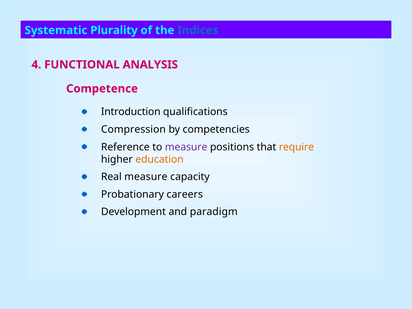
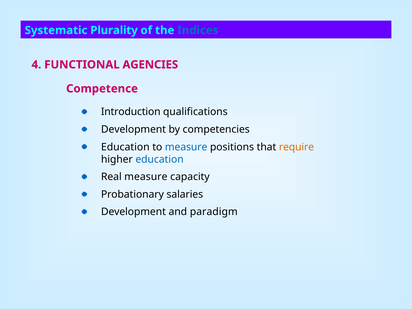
ANALYSIS: ANALYSIS -> AGENCIES (150, 65)
Compression: Compression -> Development (133, 129)
Reference: Reference -> Education (125, 147)
measure colour: purple -> blue (186, 147)
education colour: orange -> blue (160, 159)
careers: careers -> salaries (185, 194)
